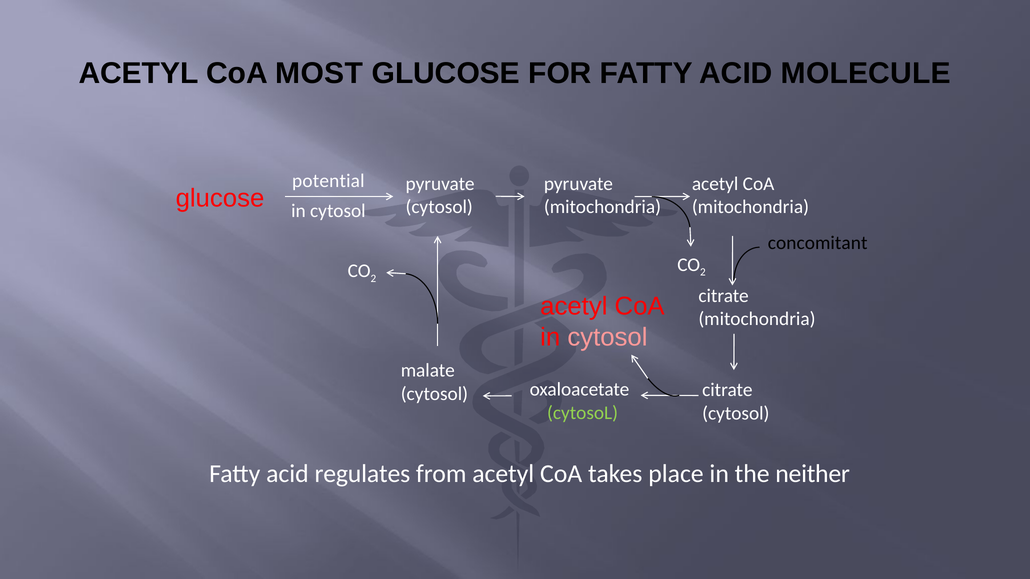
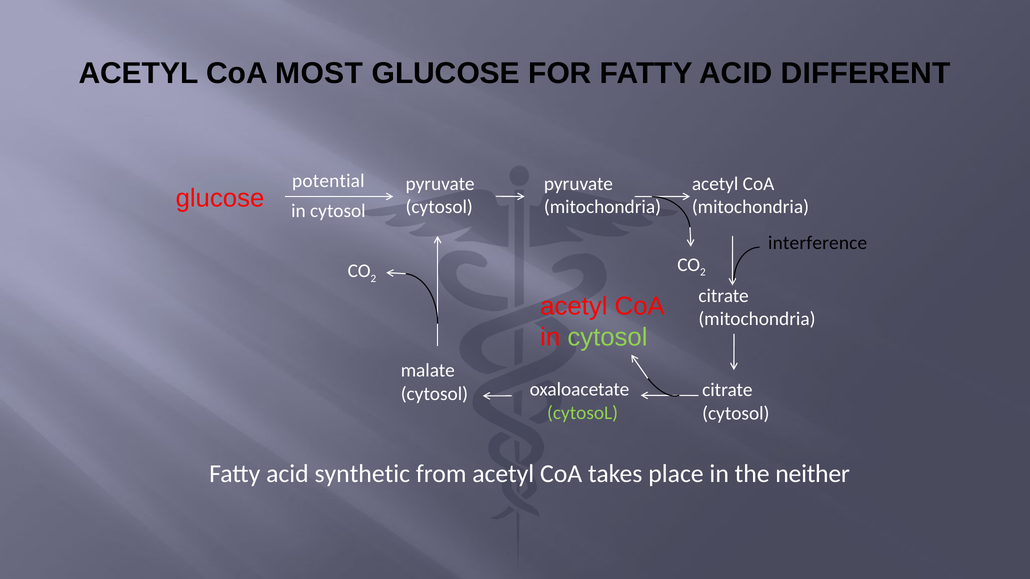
MOLECULE: MOLECULE -> DIFFERENT (866, 74)
concomitant: concomitant -> interference (818, 243)
cytosol colour: pink -> light green (607, 338)
regulates: regulates -> synthetic (362, 474)
